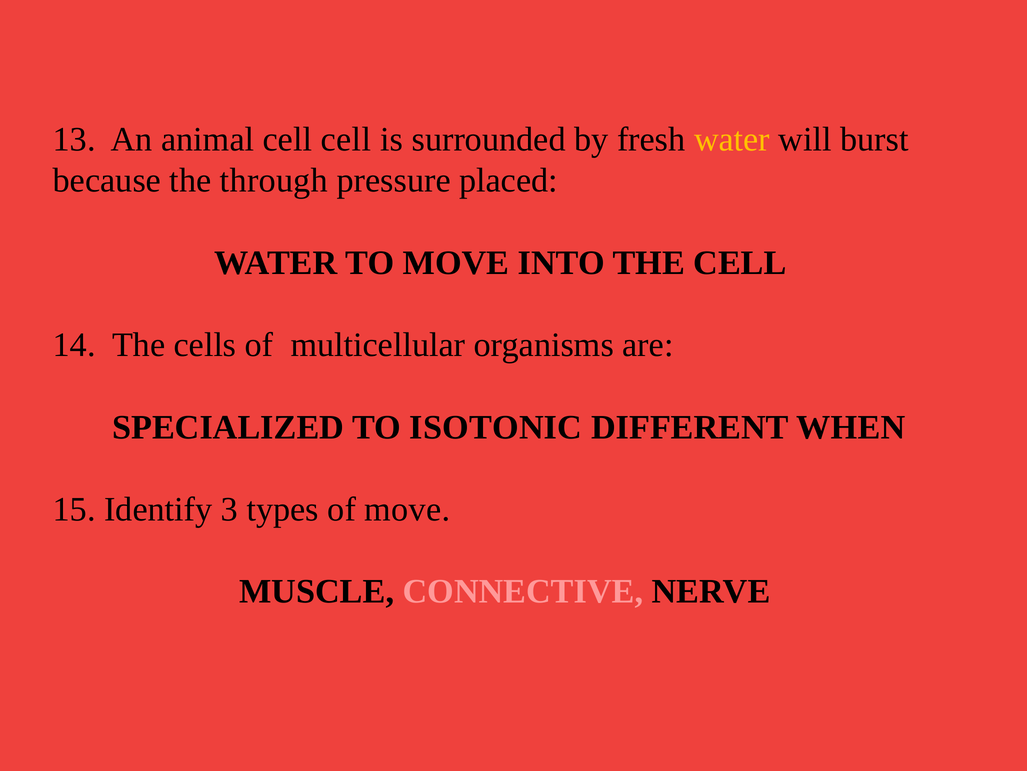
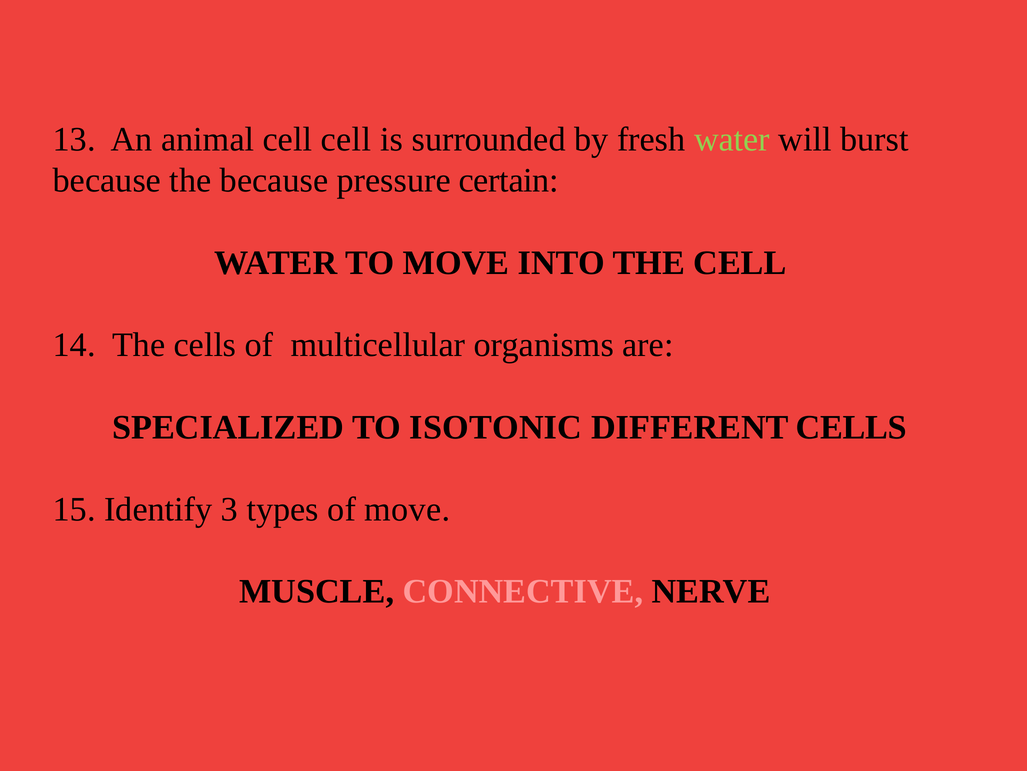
water colour: yellow -> light green (732, 139)
the through: through -> because (274, 180)
placed: placed -> certain (509, 180)
DIFFERENT WHEN: WHEN -> CELLS (851, 427)
